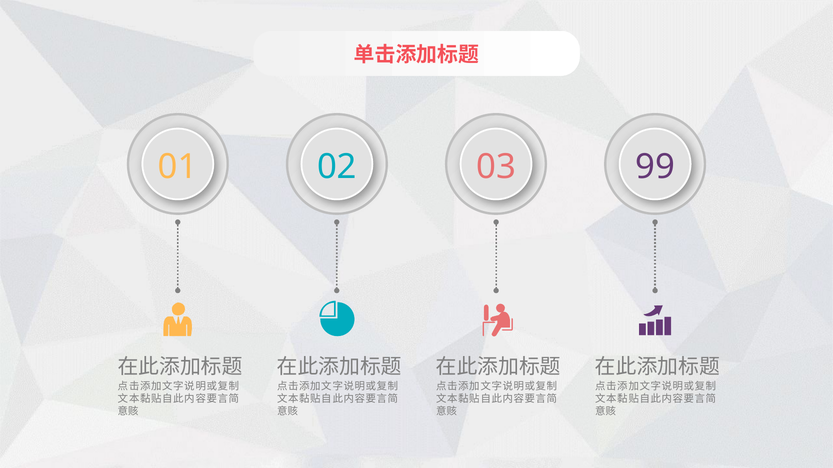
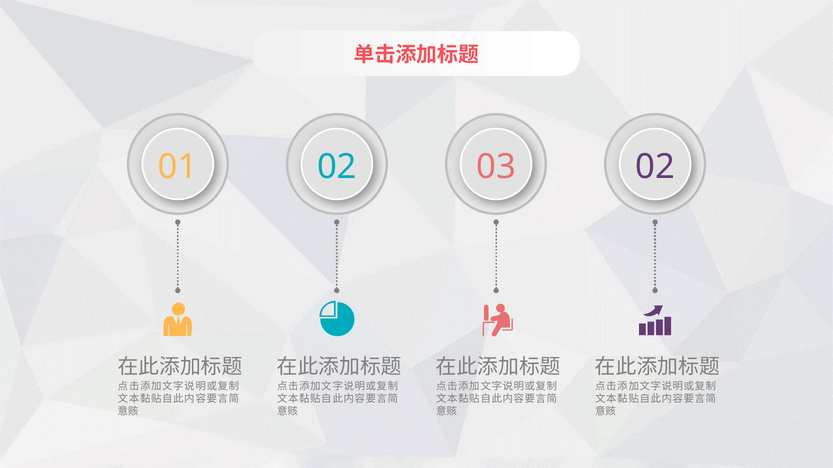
03 99: 99 -> 02 (655, 167)
